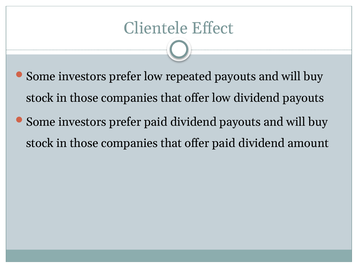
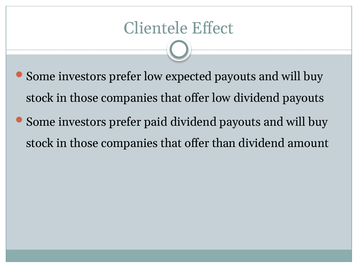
repeated: repeated -> expected (189, 77)
offer paid: paid -> than (224, 144)
